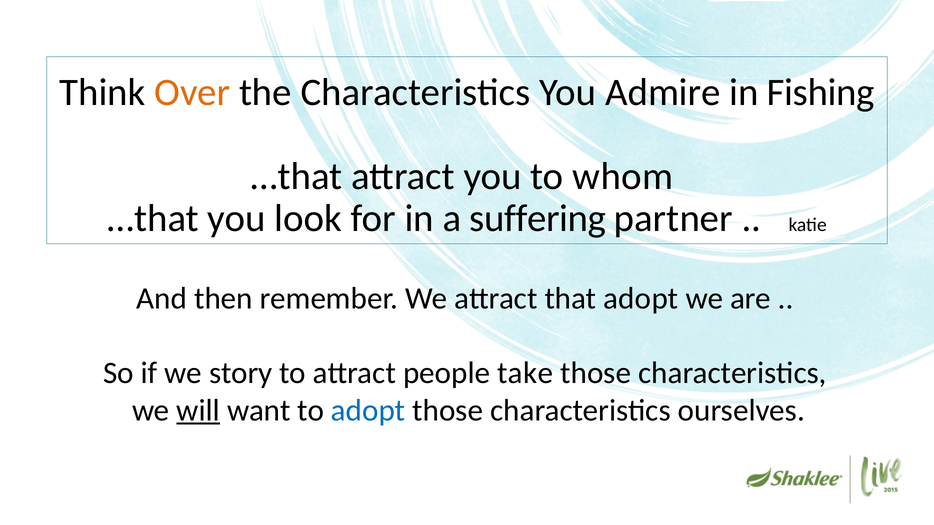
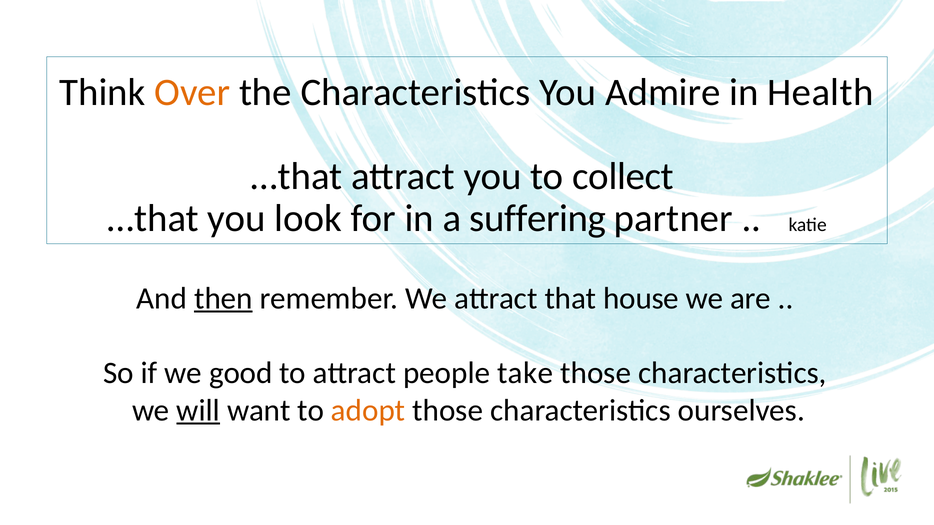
Fishing: Fishing -> Health (820, 92)
whom: whom -> collect (623, 176)
then underline: none -> present (223, 298)
that adopt: adopt -> house (641, 298)
story: story -> good (241, 373)
adopt colour: blue -> orange (368, 411)
